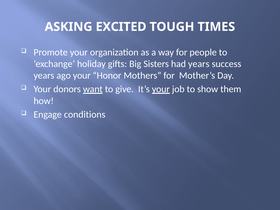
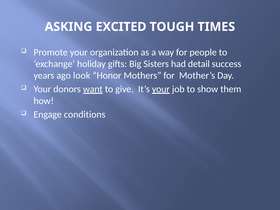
had years: years -> detail (199, 64)
ago your: your -> look (82, 76)
